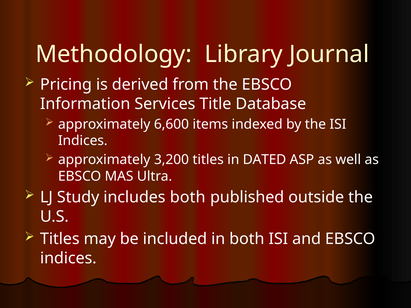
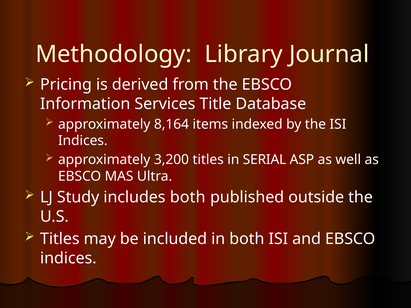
6,600: 6,600 -> 8,164 (171, 124)
DATED: DATED -> SERIAL (265, 160)
